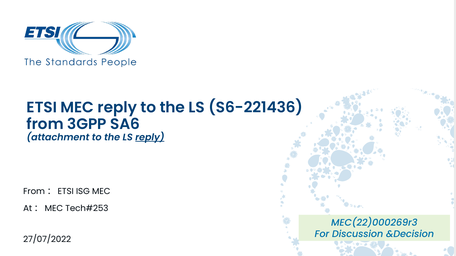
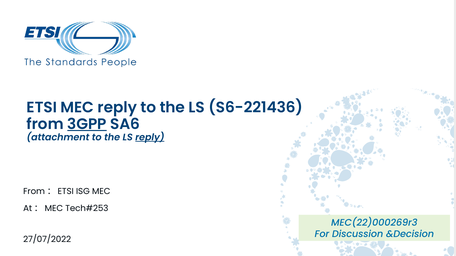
3GPP underline: none -> present (87, 124)
